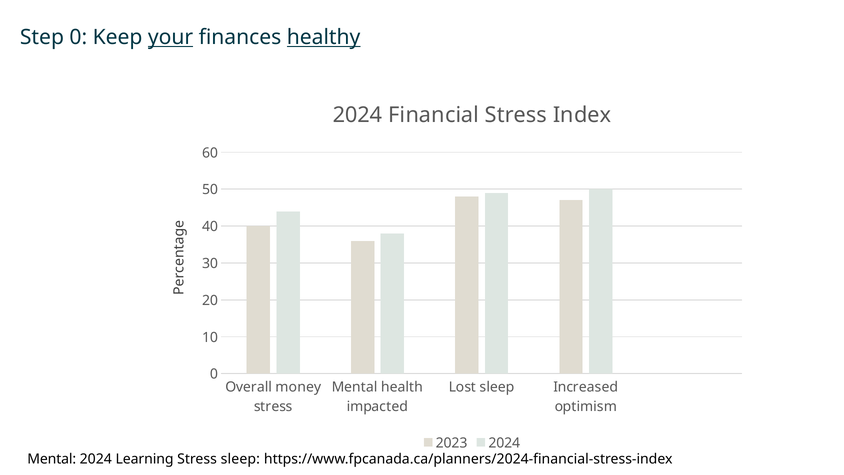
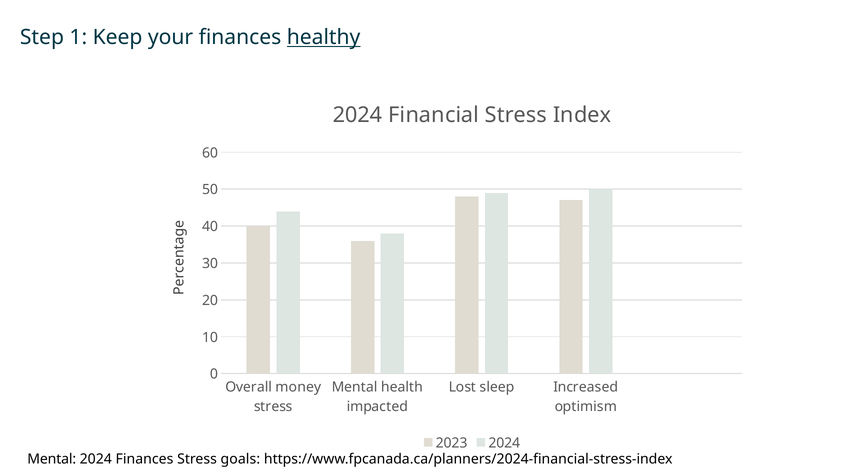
Step 0: 0 -> 1 (78, 37)
your underline: present -> none (171, 37)
2024 Learning: Learning -> Finances (144, 459)
Stress sleep: sleep -> goals (240, 459)
